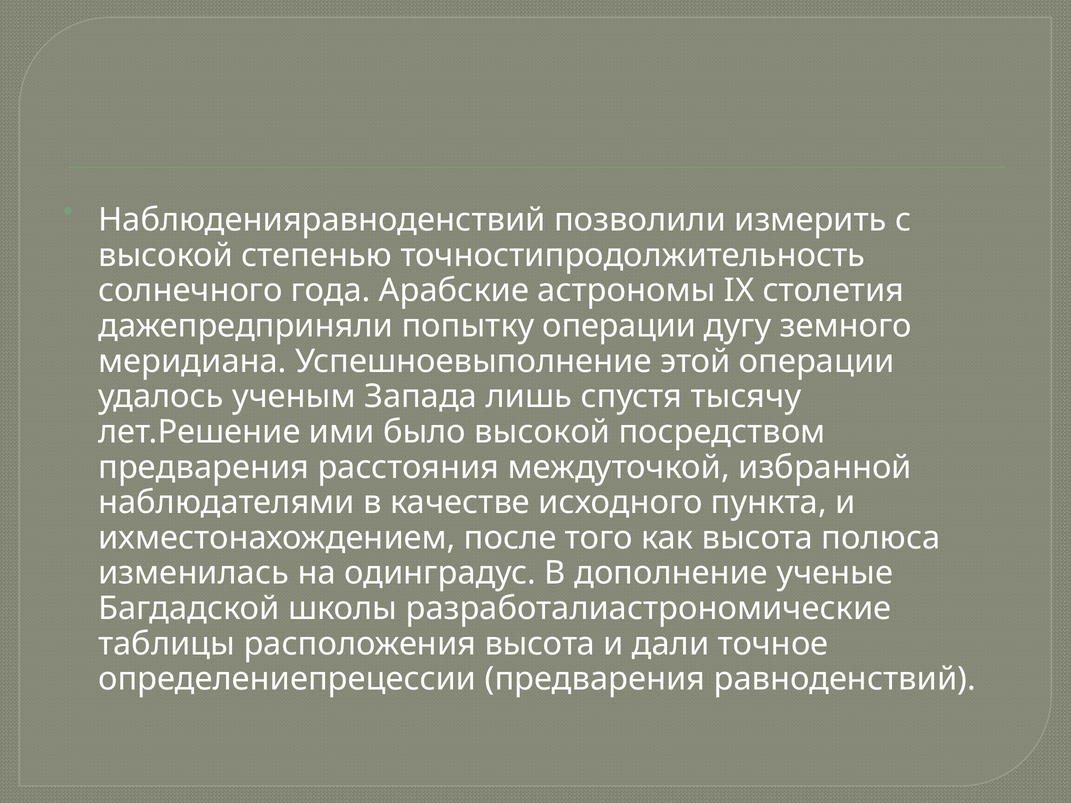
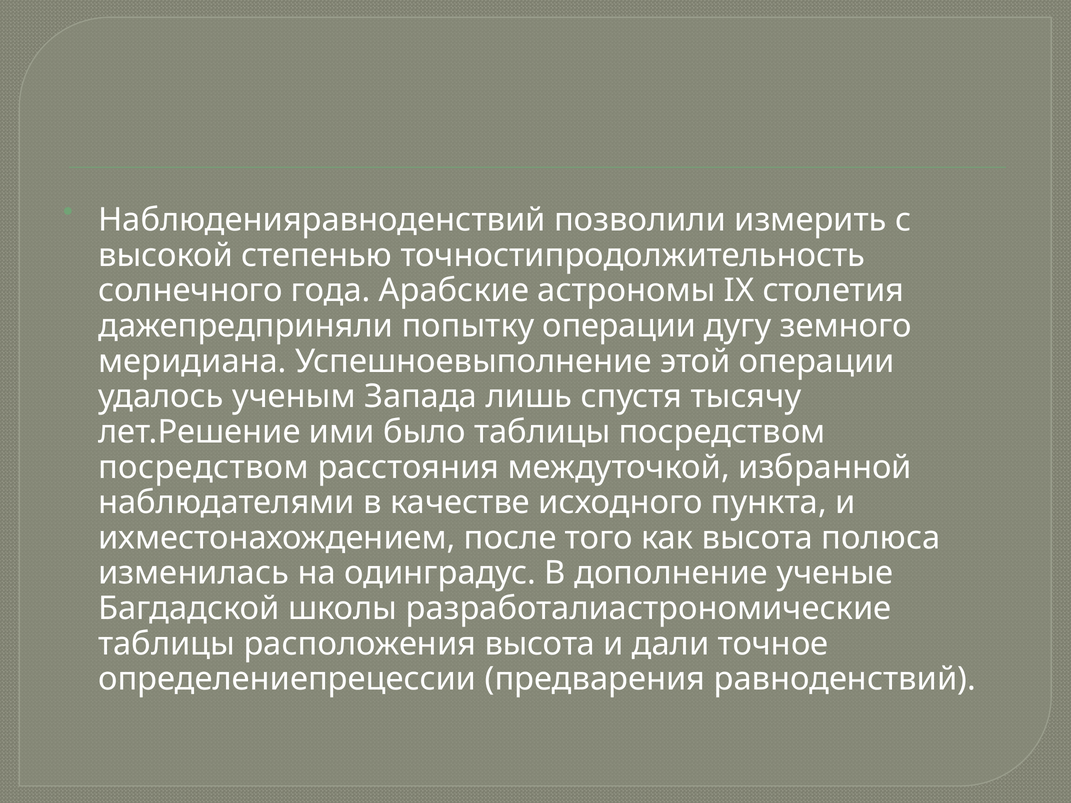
было высокой: высокой -> таблицы (542, 432)
предварения: предварения -> посредством (204, 467)
